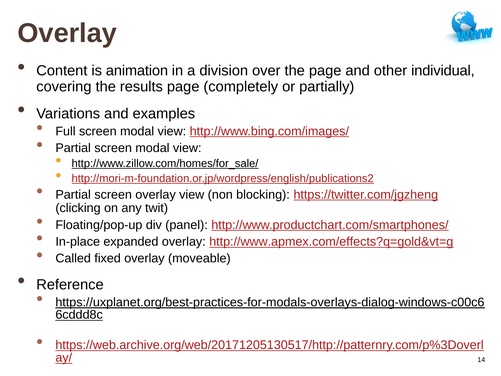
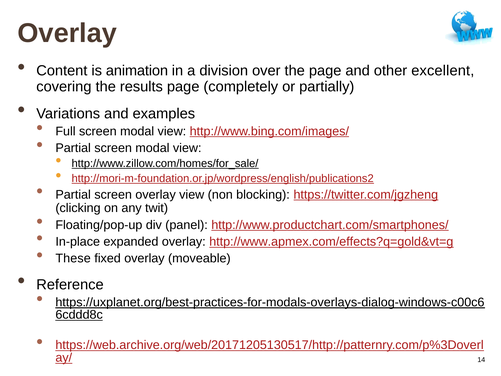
individual: individual -> excellent (443, 71)
Called: Called -> These (73, 258)
